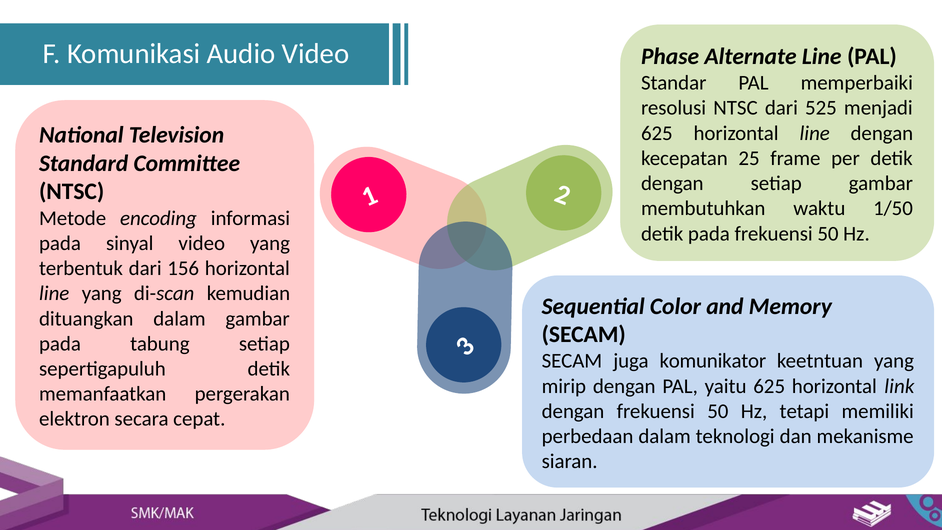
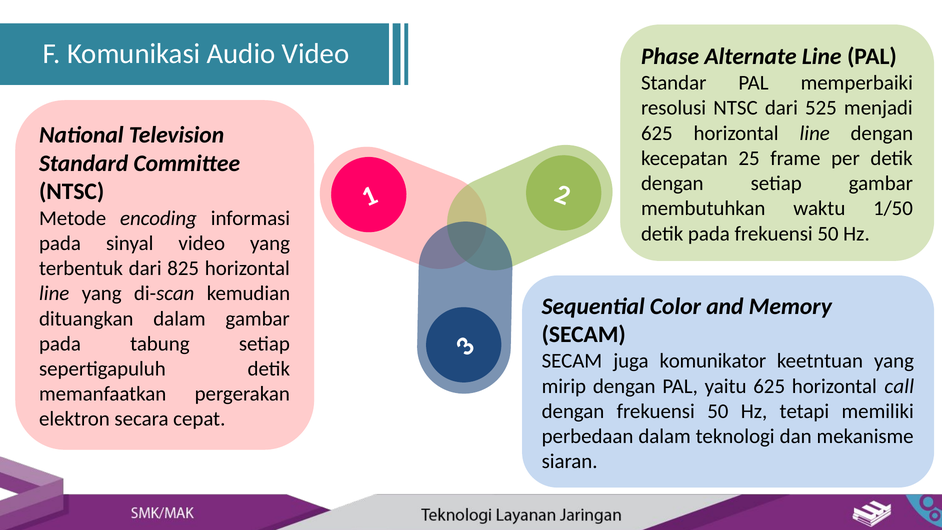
156: 156 -> 825 (183, 268)
link: link -> call (899, 386)
